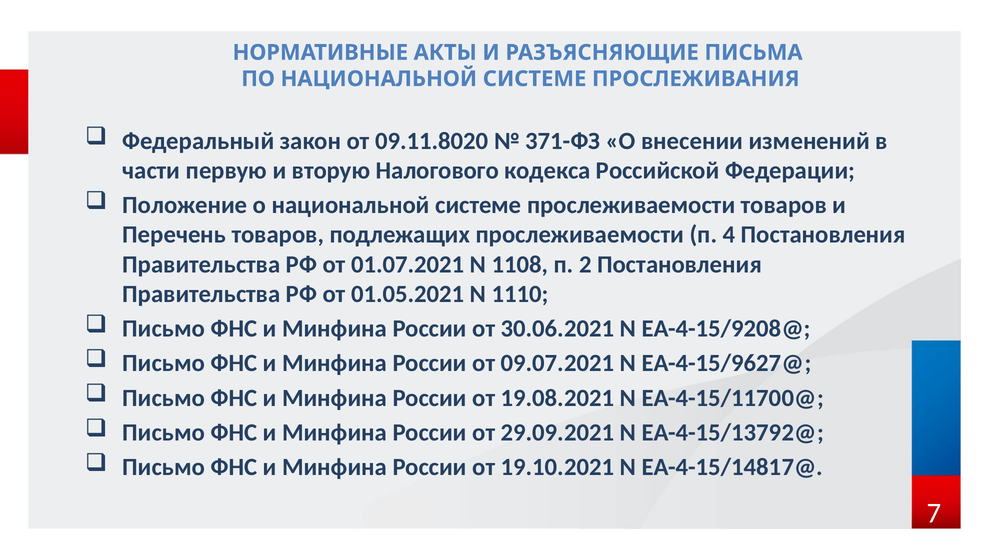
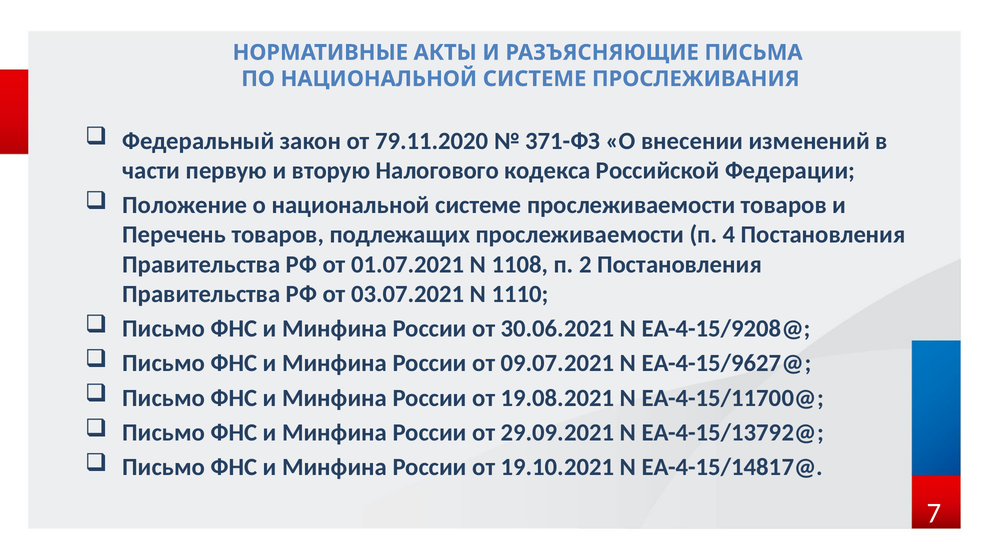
09.11.8020: 09.11.8020 -> 79.11.2020 (432, 141)
01.05.2021: 01.05.2021 -> 03.07.2021 (408, 294)
